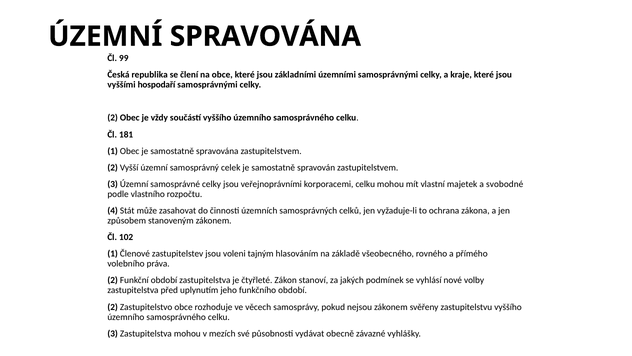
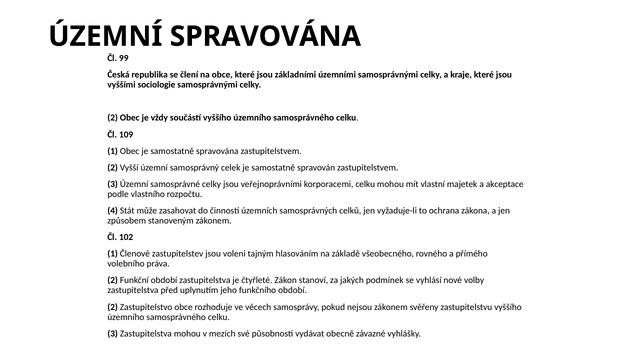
hospodaří: hospodaří -> sociologie (156, 85)
181: 181 -> 109 (126, 134)
svobodné: svobodné -> akceptace (505, 184)
